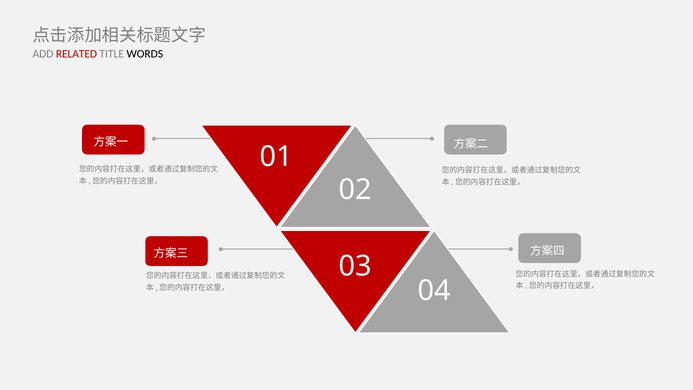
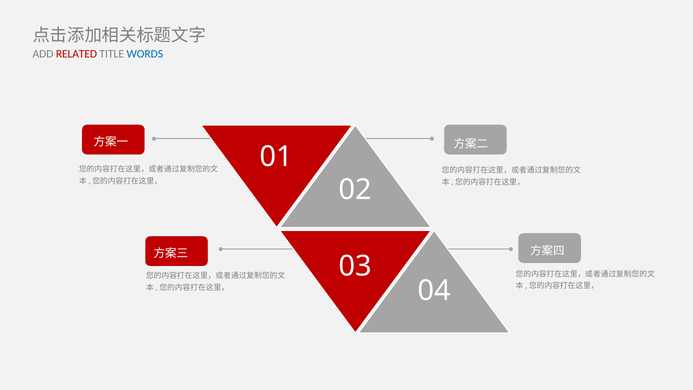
WORDS colour: black -> blue (145, 54)
